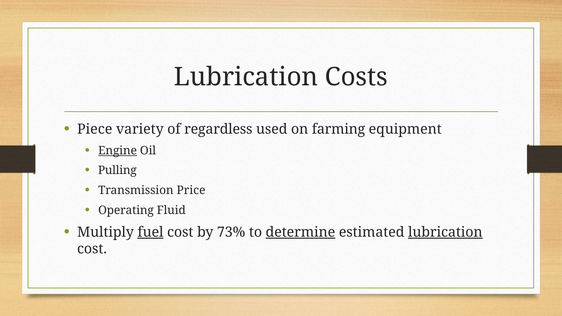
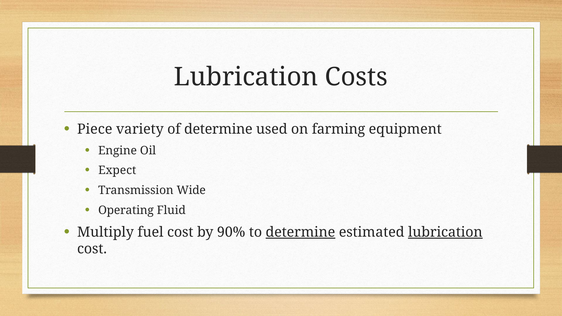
of regardless: regardless -> determine (218, 129)
Engine underline: present -> none (118, 151)
Pulling: Pulling -> Expect (117, 170)
Price: Price -> Wide (191, 190)
fuel underline: present -> none (150, 232)
73%: 73% -> 90% (231, 232)
